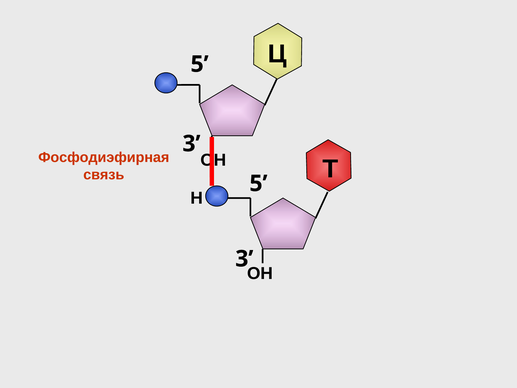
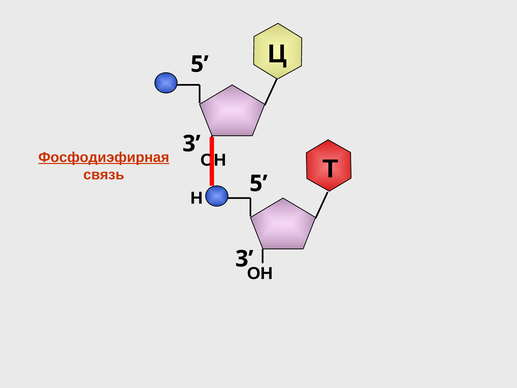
Фосфодиэфирная underline: none -> present (104, 157)
